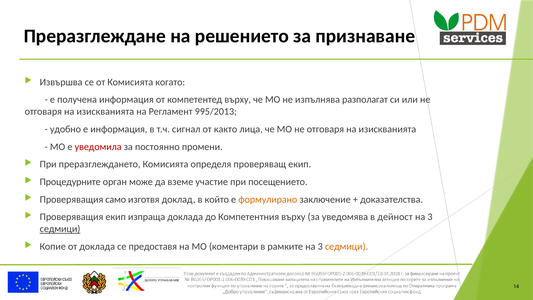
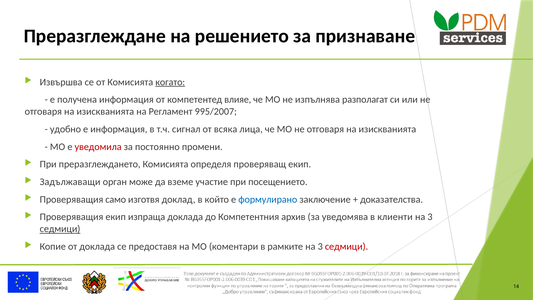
когато underline: none -> present (170, 82)
компетентед върху: върху -> влияе (238, 100)
995/2013: 995/2013 -> 995/2007 (216, 112)
както: както -> всяка (226, 129)
Процедурните: Процедурните -> Задължаващи (70, 182)
формулирано colour: orange -> blue (268, 199)
Компетентния върху: върху -> архив (293, 217)
дейност: дейност -> клиенти (395, 217)
седмици colour: orange -> red (347, 246)
